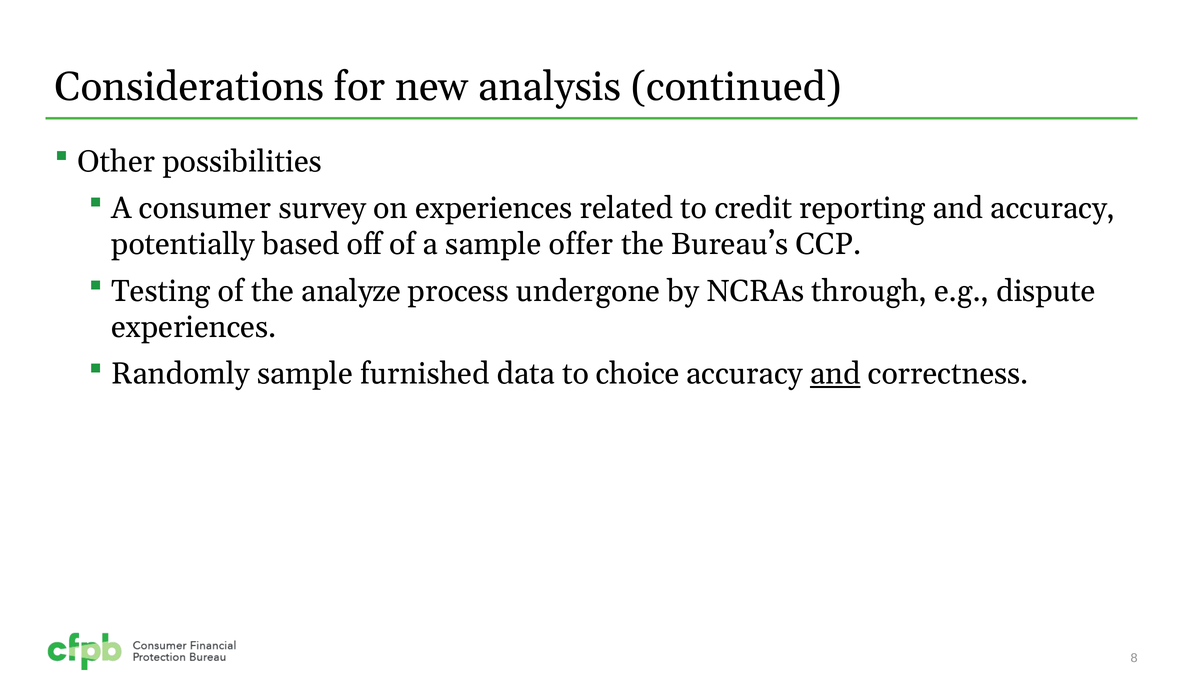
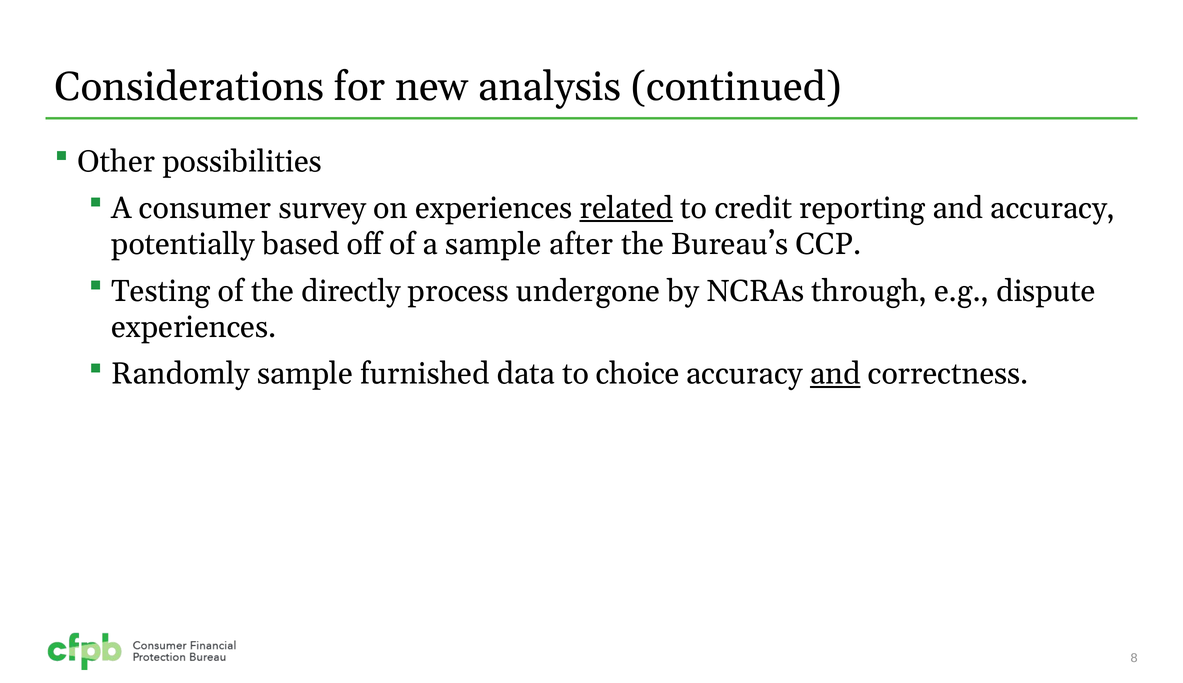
related underline: none -> present (626, 208)
offer: offer -> after (581, 244)
analyze: analyze -> directly (351, 291)
